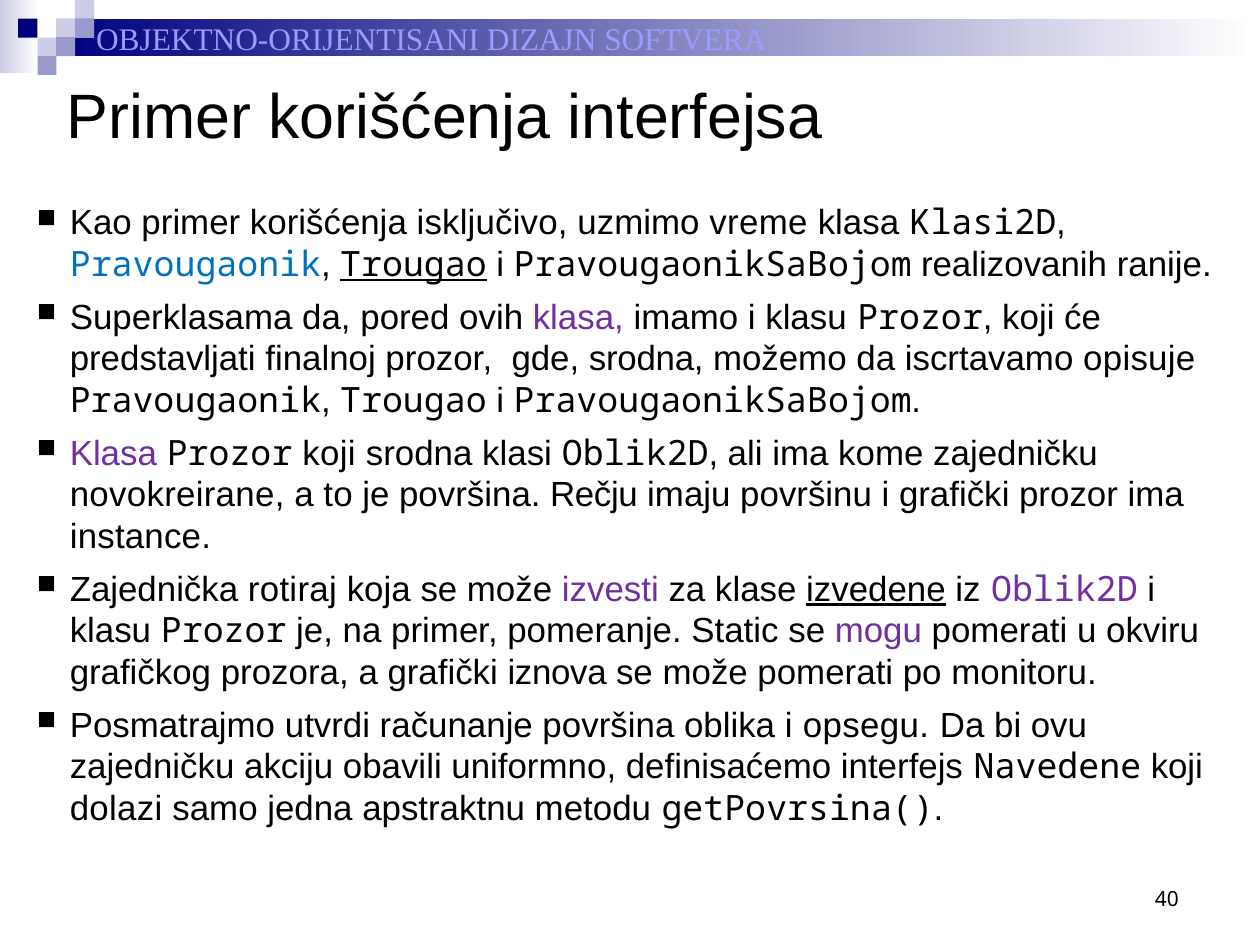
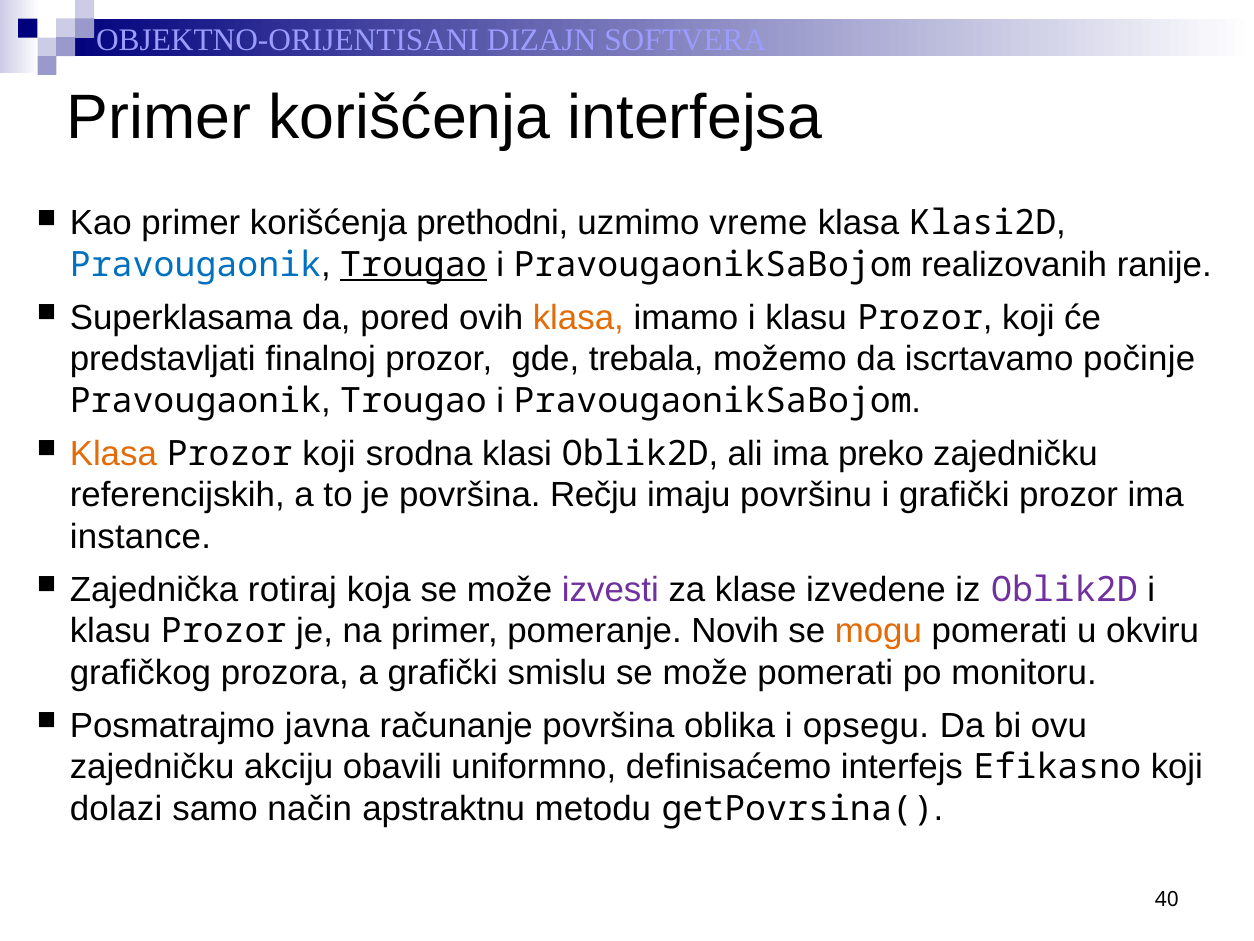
isključivo: isključivo -> prethodni (492, 223)
klasa colour: purple -> orange (578, 317)
gde srodna: srodna -> trebala (646, 359)
opisuje: opisuje -> počinje (1139, 359)
Klasa colour: purple -> orange (113, 453)
kome: kome -> preko (881, 453)
novokreirane: novokreirane -> referencijskih (177, 495)
izvedene underline: present -> none (876, 589)
Static: Static -> Novih (735, 631)
mogu colour: purple -> orange (878, 631)
iznova: iznova -> smislu (557, 673)
utvrdi: utvrdi -> javna (327, 725)
Navedene: Navedene -> Efikasno (1057, 767)
jedna: jedna -> način (310, 809)
